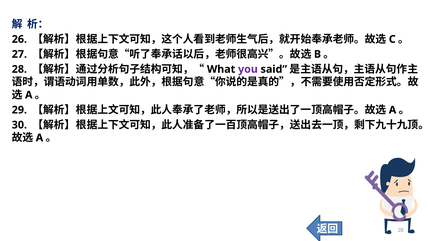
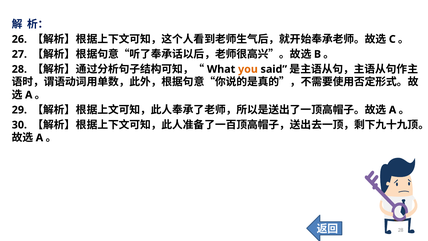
you colour: purple -> orange (248, 69)
